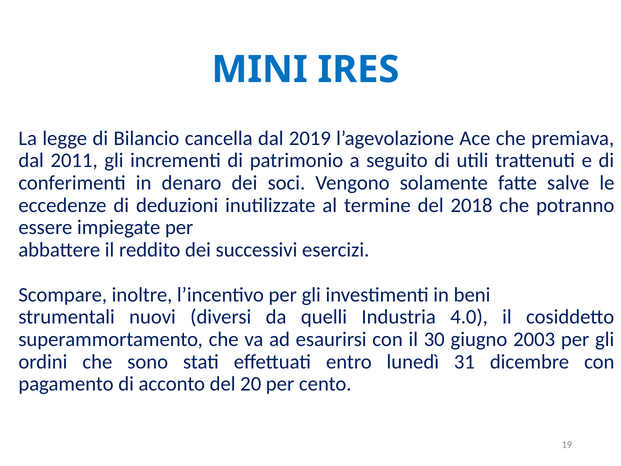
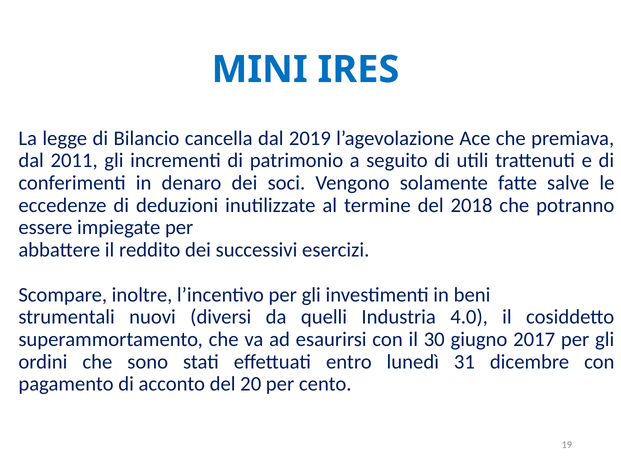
2003: 2003 -> 2017 (534, 339)
